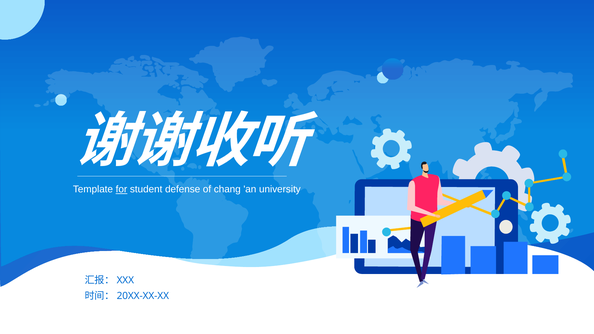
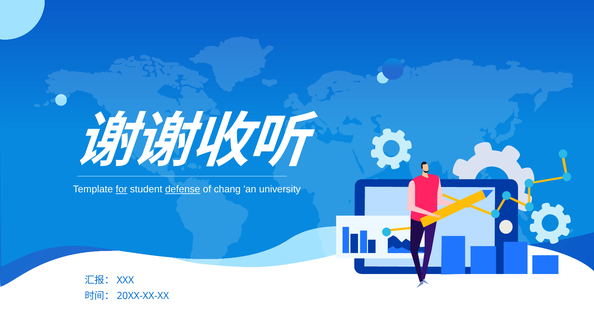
defense underline: none -> present (183, 189)
